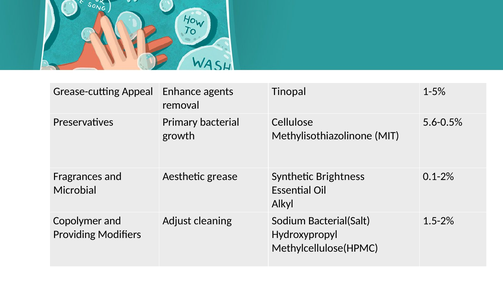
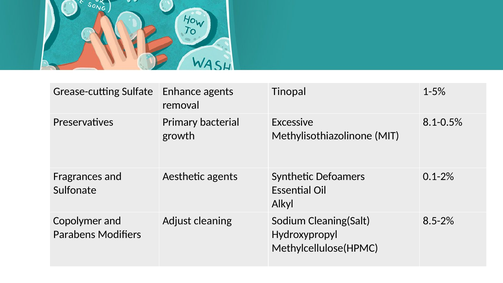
Appeal: Appeal -> Sulfate (137, 91)
Cellulose: Cellulose -> Excessive (292, 122)
5.6-0.5%: 5.6-0.5% -> 8.1-0.5% (443, 122)
Aesthetic grease: grease -> agents (222, 176)
Brightness: Brightness -> Defoamers (340, 176)
Microbial: Microbial -> Sulfonate (75, 190)
Bacterial(Salt: Bacterial(Salt -> Cleaning(Salt (339, 221)
1.5-2%: 1.5-2% -> 8.5-2% (438, 221)
Providing: Providing -> Parabens (74, 234)
